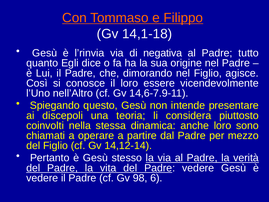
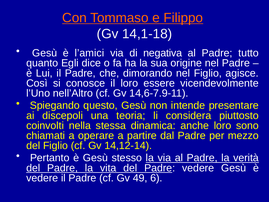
l’rinvia: l’rinvia -> l’amici (89, 53)
98: 98 -> 49 (140, 178)
